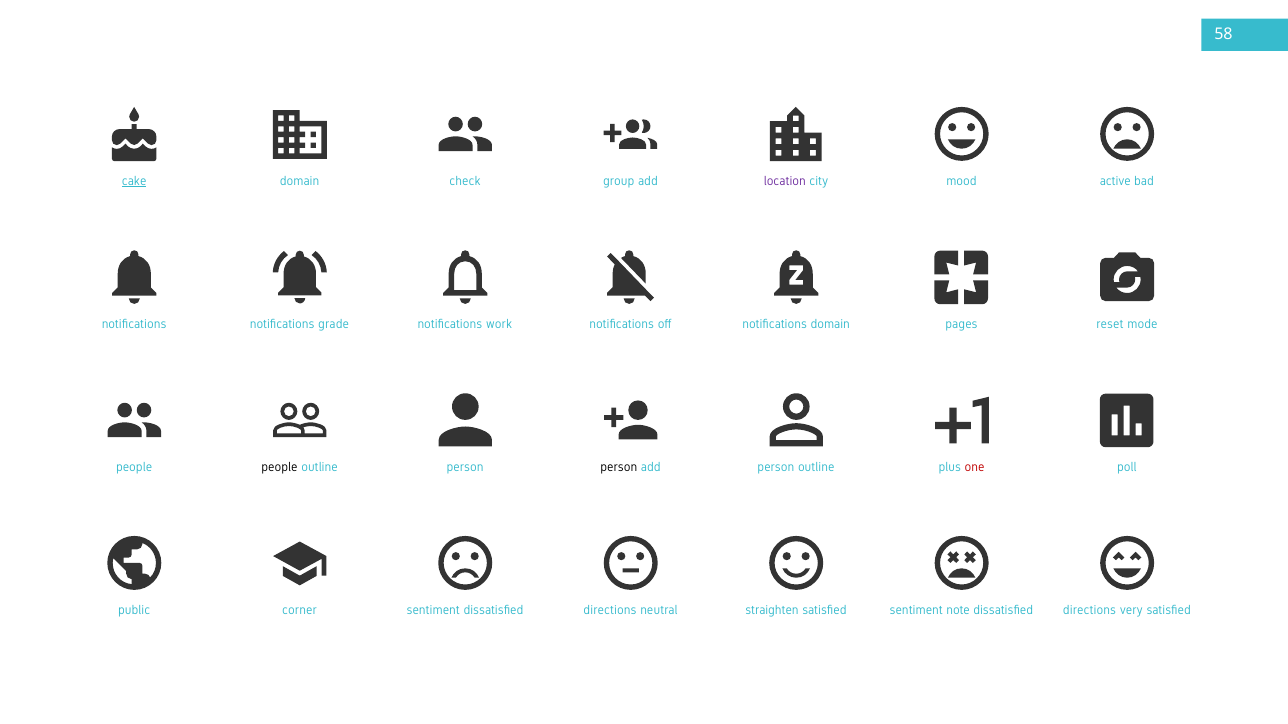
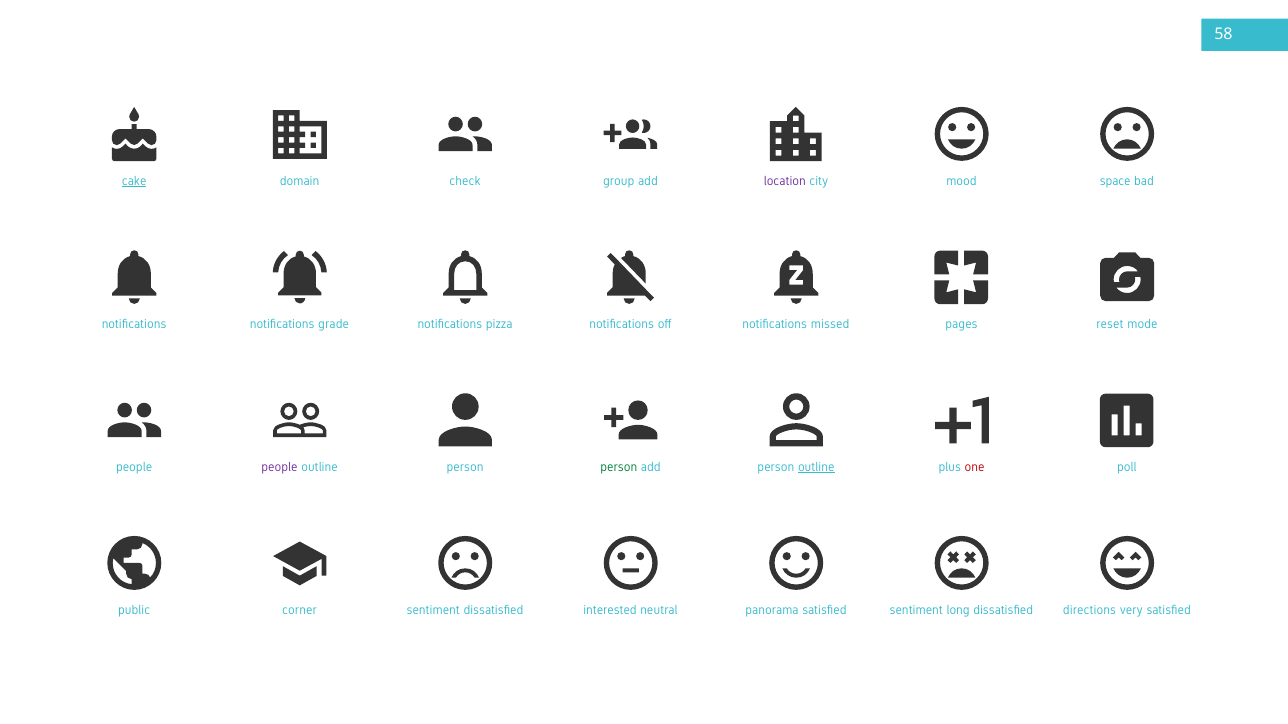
active: active -> space (1115, 182)
work: work -> pizza (499, 325)
notifications domain: domain -> missed (830, 325)
people colour: black -> purple (280, 468)
person colour: black -> green (619, 468)
outline underline: none -> present (816, 468)
sentiment dissatisfied directions: directions -> interested (610, 611)
straighten: straighten -> panorama (772, 611)
note: note -> long (958, 611)
